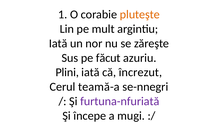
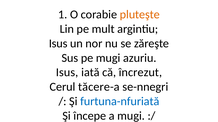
Iată: Iată -> Isus (58, 44)
pe făcut: făcut -> mugi (108, 58)
Plini: Plini -> Isus (67, 73)
teamă-a: teamă-a -> tăcere-a (99, 87)
furtuna-nfuriată colour: purple -> blue (120, 102)
